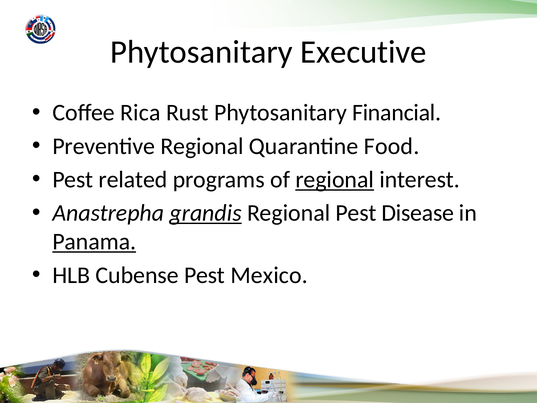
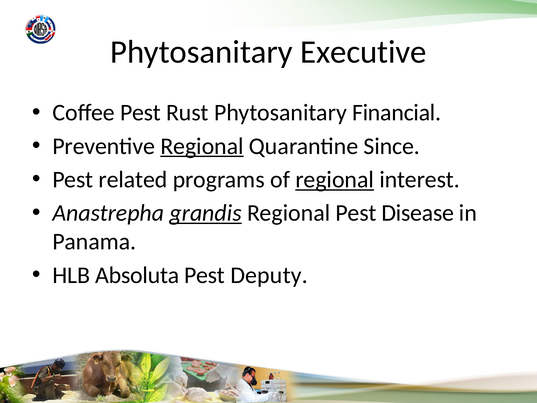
Coffee Rica: Rica -> Pest (141, 113)
Regional underline: none -> present (202, 146)
Food: Food -> Since (392, 146)
Panama underline: present -> none (94, 242)
Cubense: Cubense -> Absoluta (137, 275)
Mexico: Mexico -> Deputy (269, 275)
